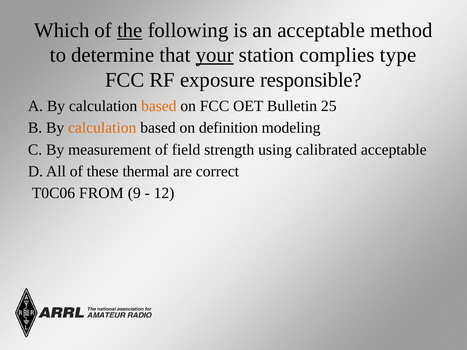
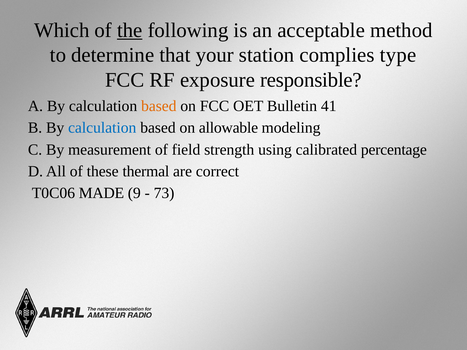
your underline: present -> none (215, 55)
25: 25 -> 41 (329, 106)
calculation colour: orange -> blue (102, 128)
definition: definition -> allowable (228, 128)
calibrated acceptable: acceptable -> percentage (394, 150)
FROM: FROM -> MADE (101, 193)
12: 12 -> 73 (164, 193)
